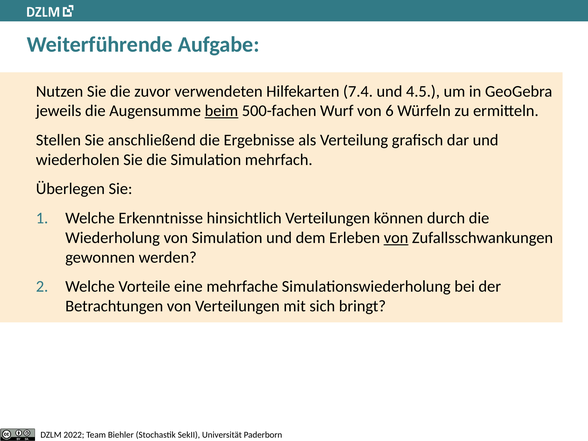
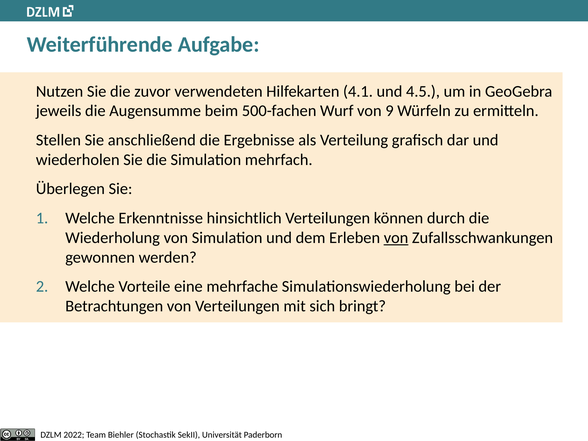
7.4: 7.4 -> 4.1 (358, 91)
beim underline: present -> none (221, 111)
6: 6 -> 9 (389, 111)
